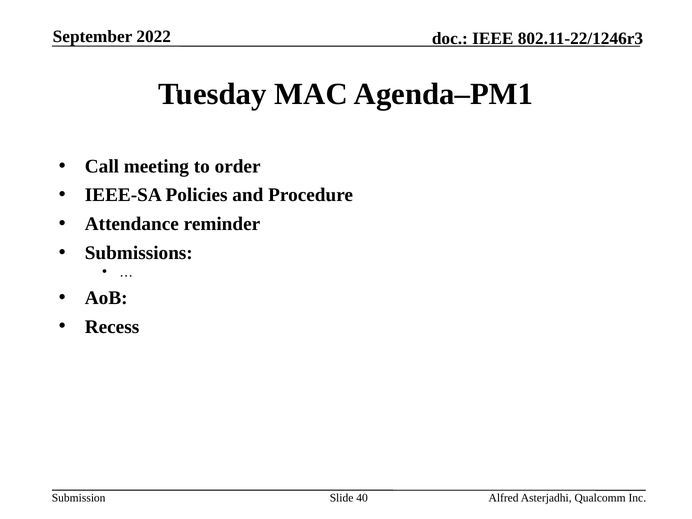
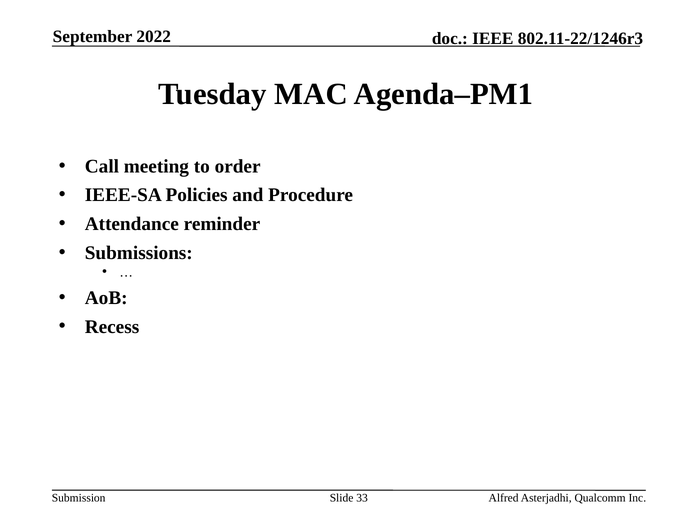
40: 40 -> 33 (362, 498)
